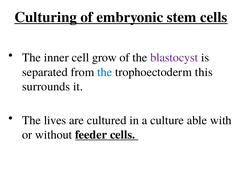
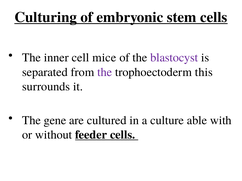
grow: grow -> mice (104, 58)
the colour: blue -> purple (105, 72)
lives: lives -> gene (55, 121)
